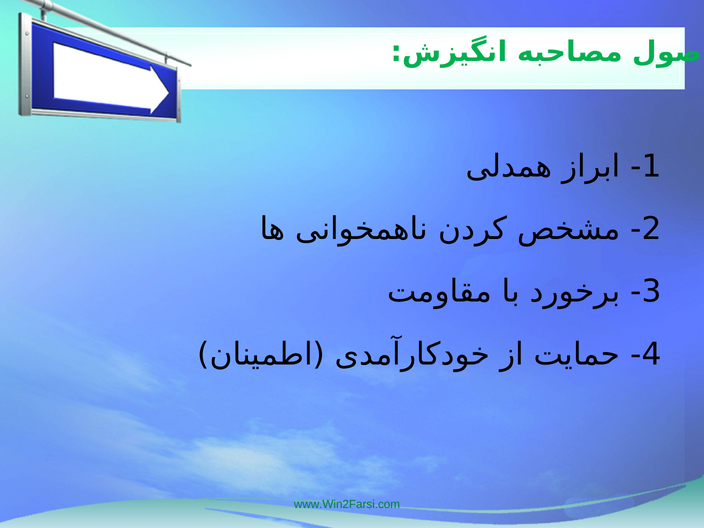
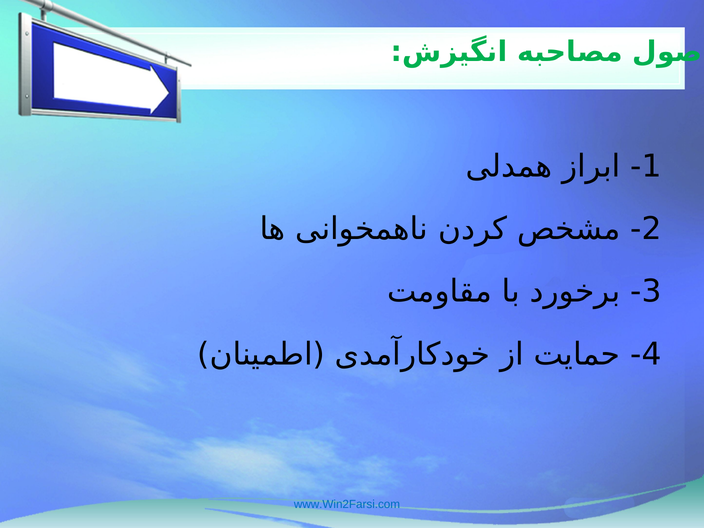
www.Win2Farsi.com colour: green -> blue (347, 504)
